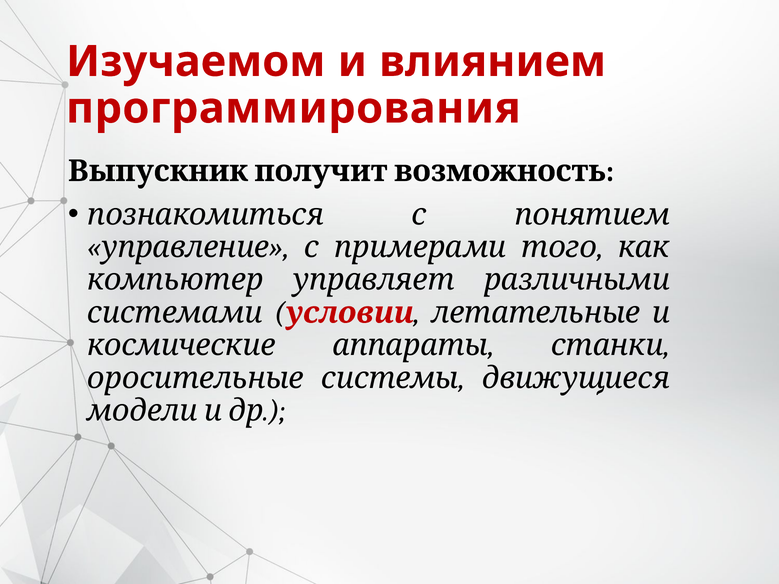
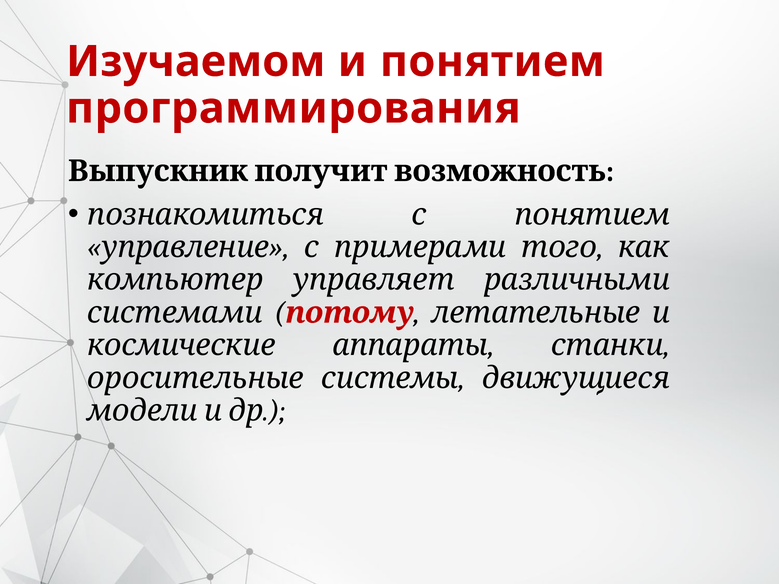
и влиянием: влиянием -> понятием (492, 62)
условии: условии -> потому (350, 313)
